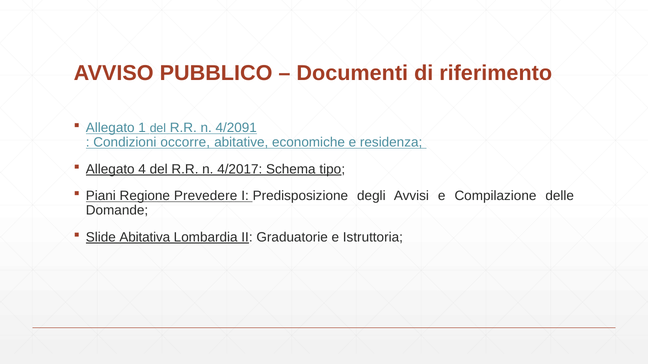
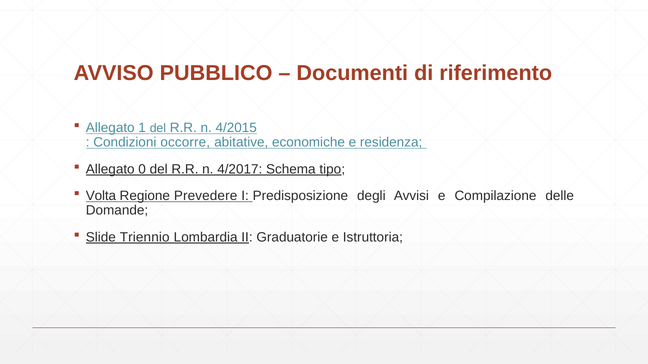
4/2091: 4/2091 -> 4/2015 (236, 128)
4: 4 -> 0 (142, 169)
Piani: Piani -> Volta (101, 196)
Abitativa: Abitativa -> Triennio (145, 237)
